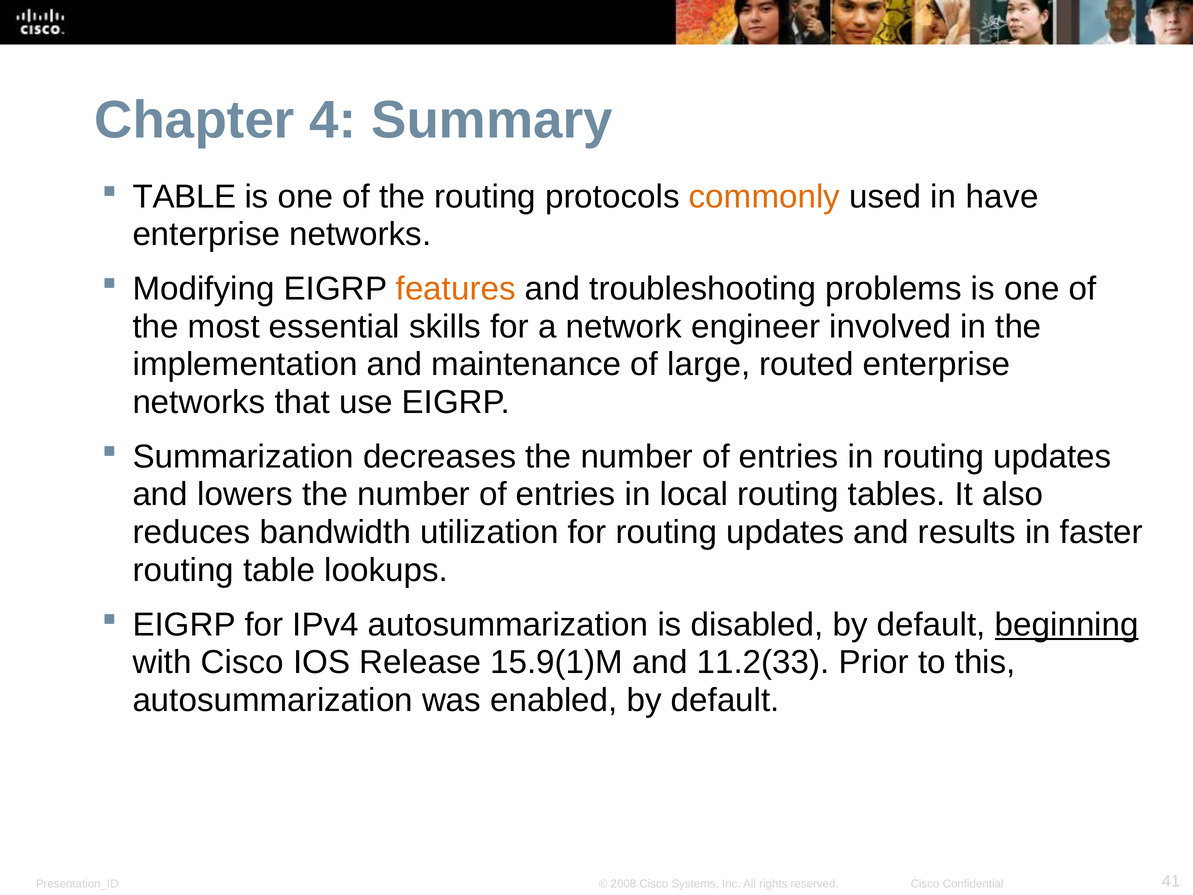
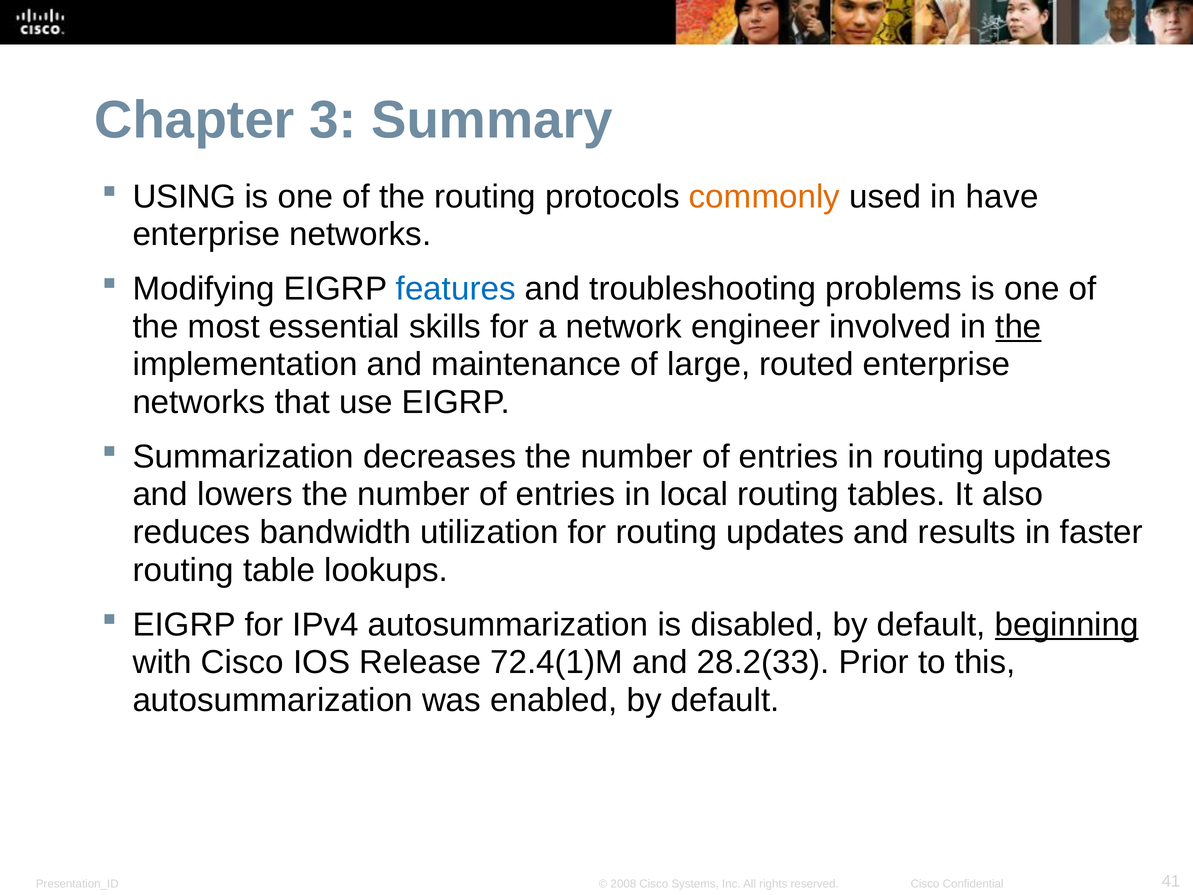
4: 4 -> 3 (333, 120)
TABLE: TABLE -> USING (184, 197)
features colour: orange -> blue (456, 289)
the underline: none -> present (1018, 327)
15.9(1)M: 15.9(1)M -> 72.4(1)M (557, 662)
11.2(33: 11.2(33 -> 28.2(33 (763, 662)
